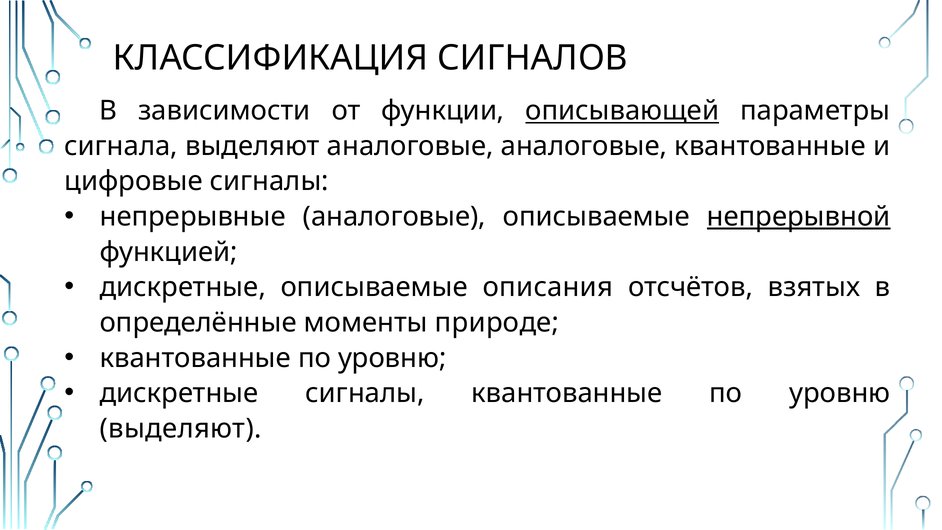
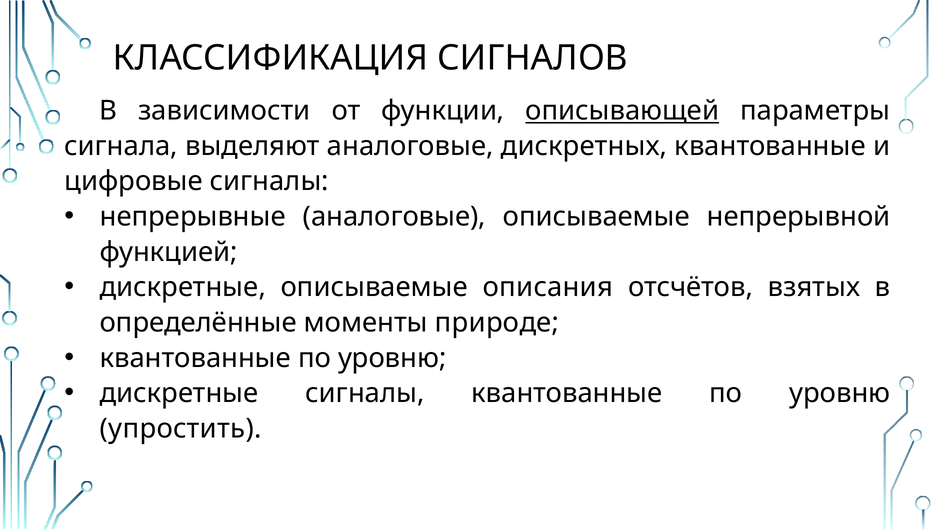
аналоговые аналоговые: аналоговые -> дискретных (584, 146)
непрерывной underline: present -> none (799, 217)
выделяют: выделяют -> упростить (181, 428)
